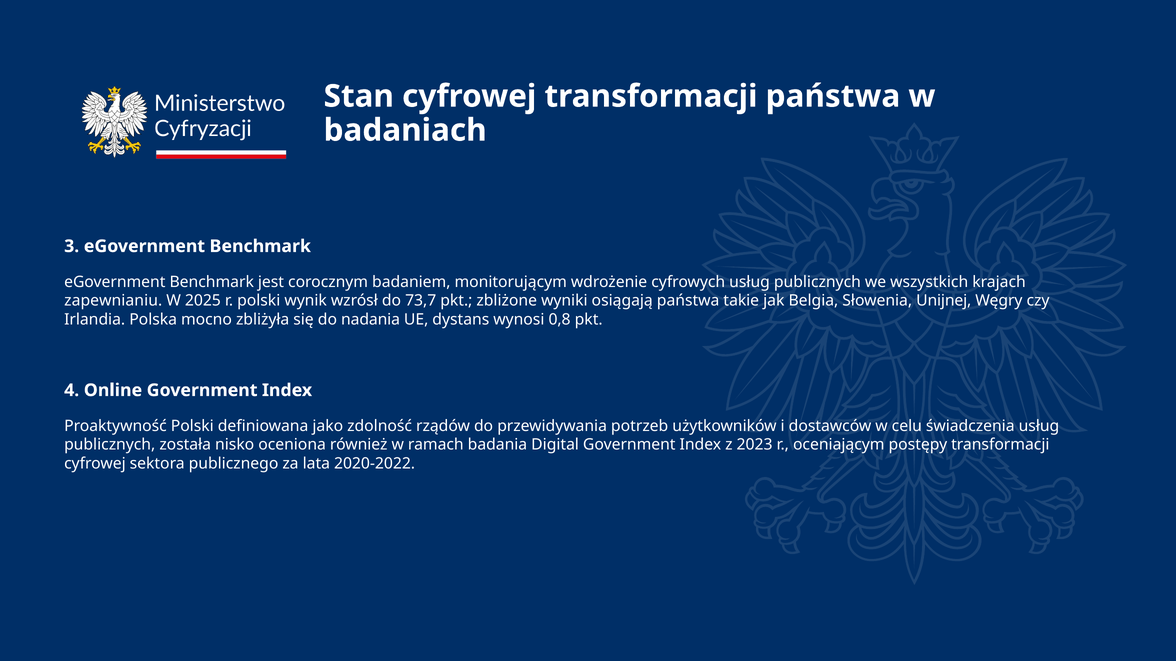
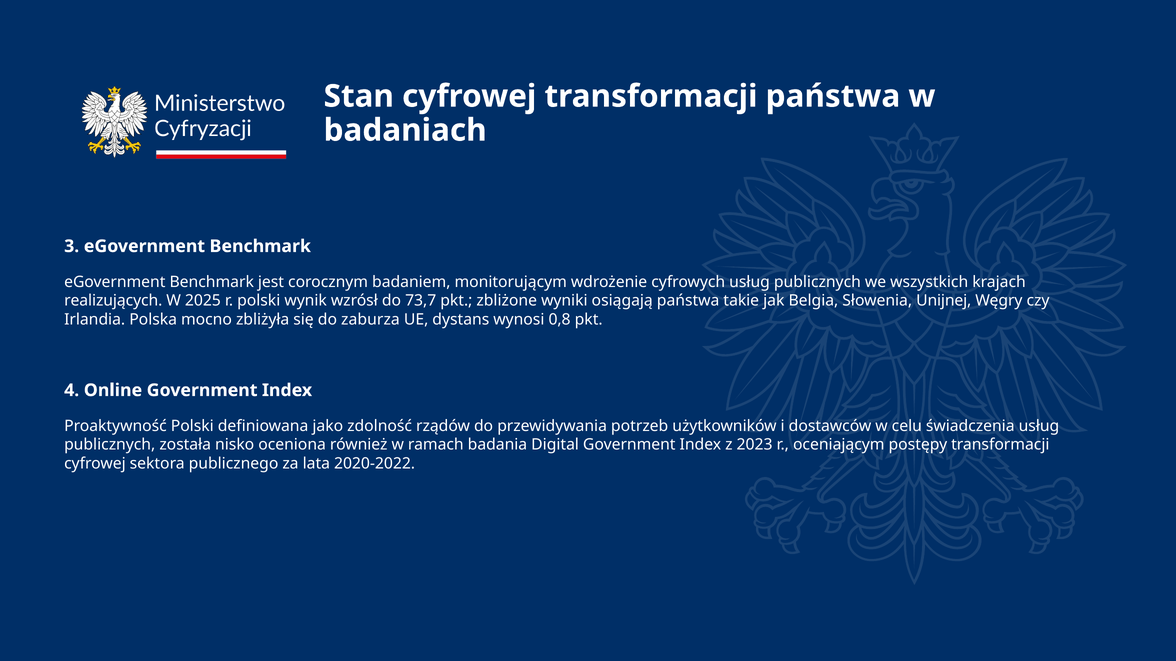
zapewnianiu: zapewnianiu -> realizujących (113, 301)
nadania: nadania -> zaburza (370, 320)
